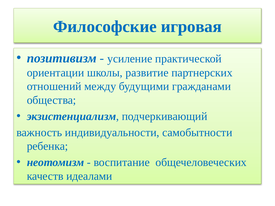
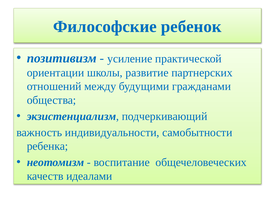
игровая: игровая -> ребенок (191, 27)
